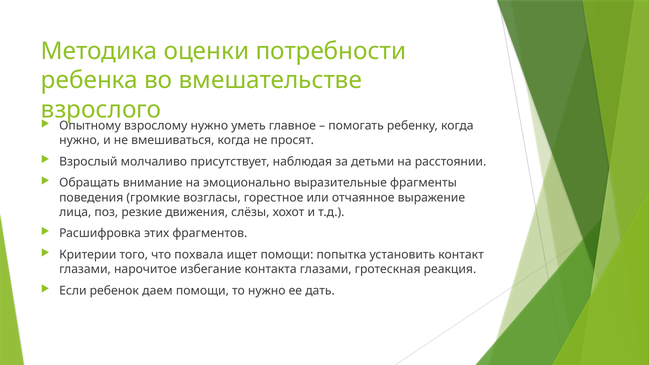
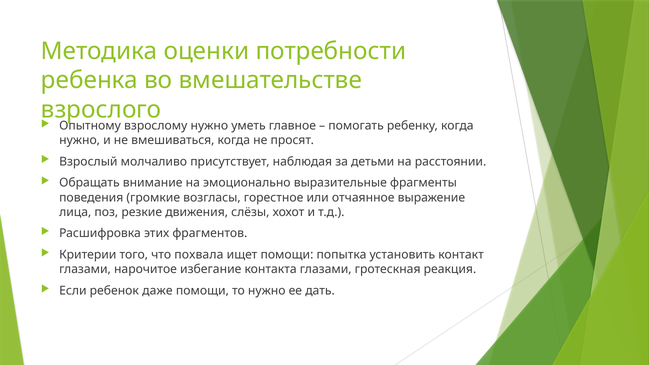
даем: даем -> даже (157, 291)
